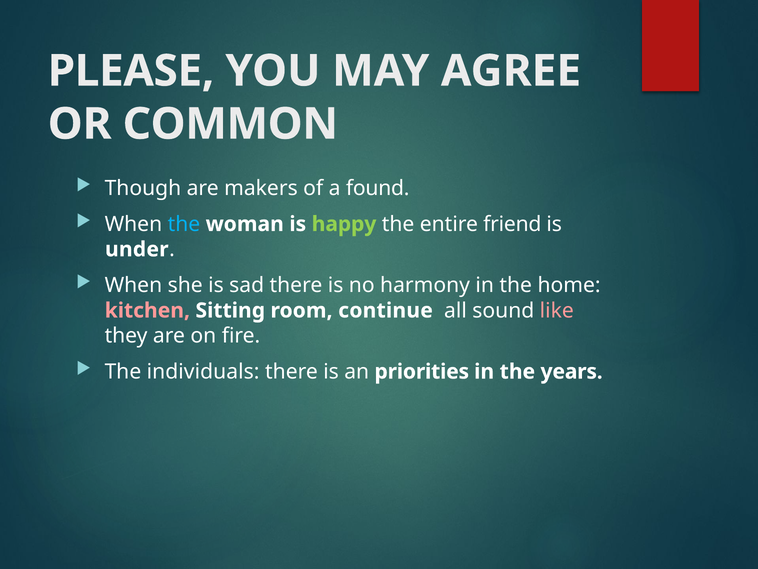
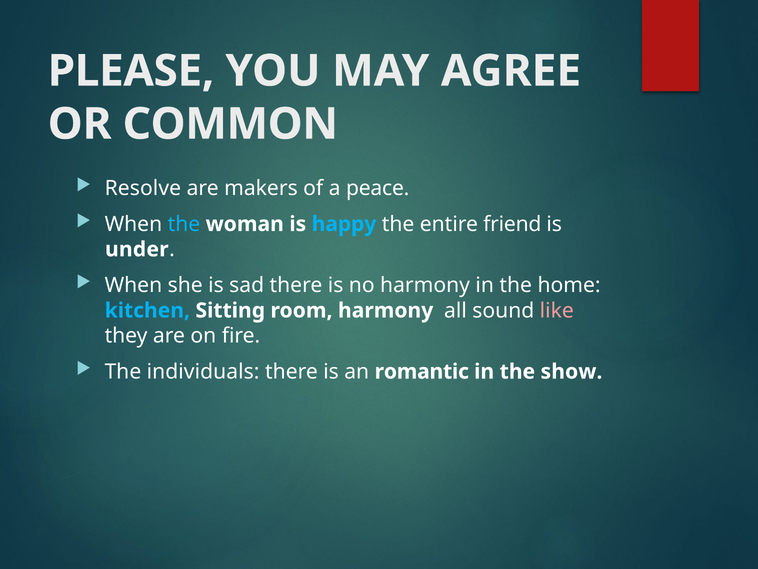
Though: Though -> Resolve (143, 188)
found: found -> peace (378, 188)
happy colour: light green -> light blue (344, 224)
kitchen colour: pink -> light blue (147, 310)
room continue: continue -> harmony (386, 310)
priorities: priorities -> romantic (422, 371)
years: years -> show (571, 371)
